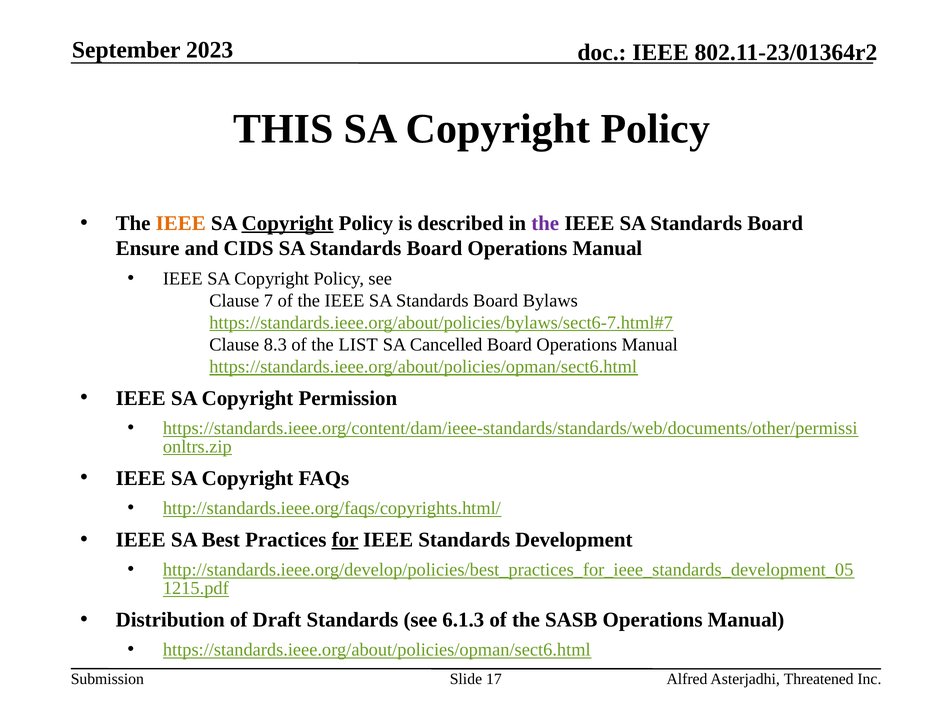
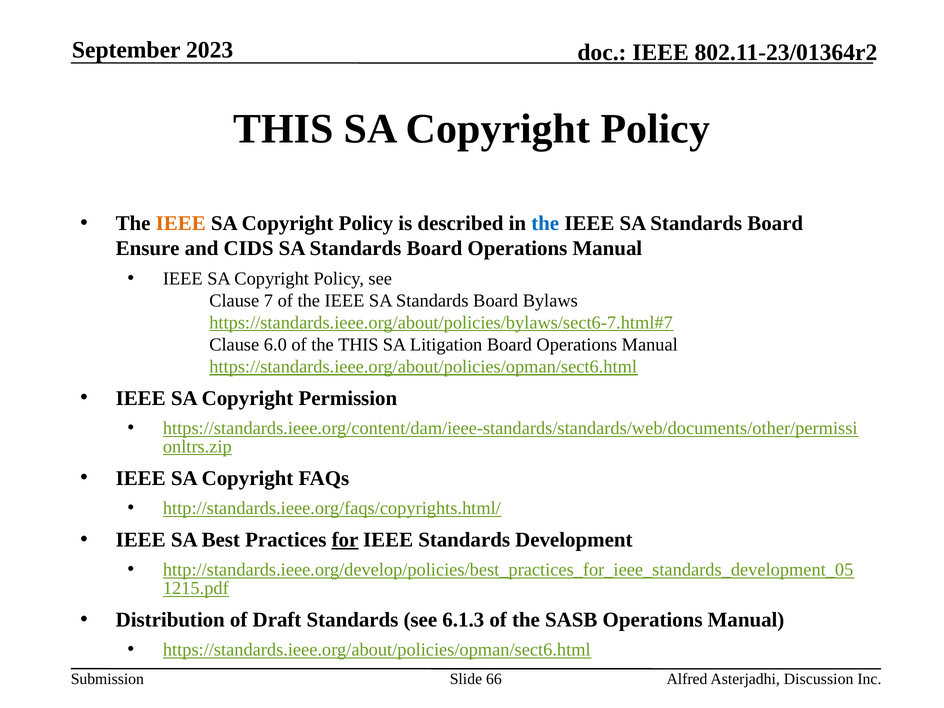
Copyright underline: present -> none (288, 223)
the colour: purple -> blue (545, 223)
8.3: 8.3 -> 6.0 (275, 345)
the LIST: LIST -> THIS (358, 345)
Cancelled: Cancelled -> Litigation (446, 345)
17: 17 -> 66 (494, 679)
Threatened: Threatened -> Discussion (819, 679)
